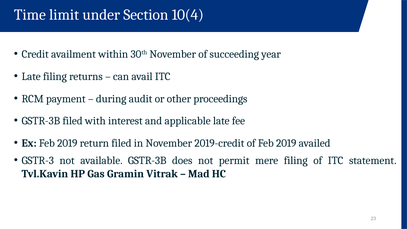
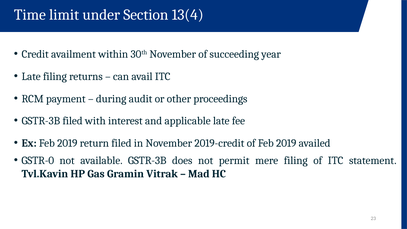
10(4: 10(4 -> 13(4 (188, 15)
GSTR-3: GSTR-3 -> GSTR-0 (38, 161)
